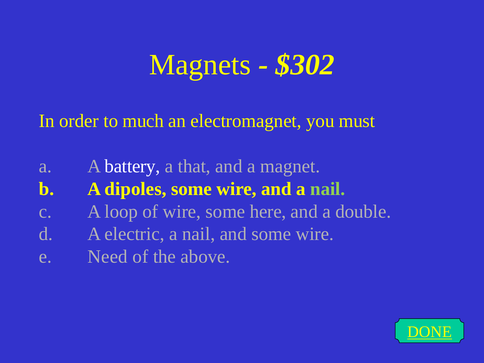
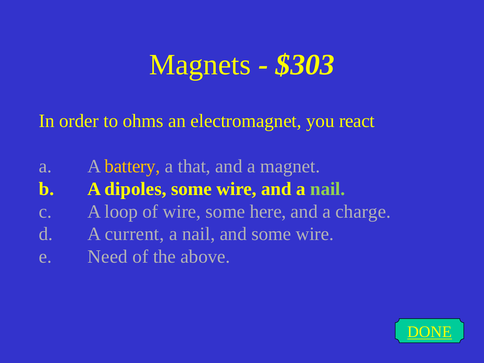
$302: $302 -> $303 (305, 65)
much: much -> ohms (143, 121)
must: must -> react (357, 121)
battery colour: white -> yellow (132, 166)
double: double -> charge (363, 211)
electric: electric -> current (134, 234)
